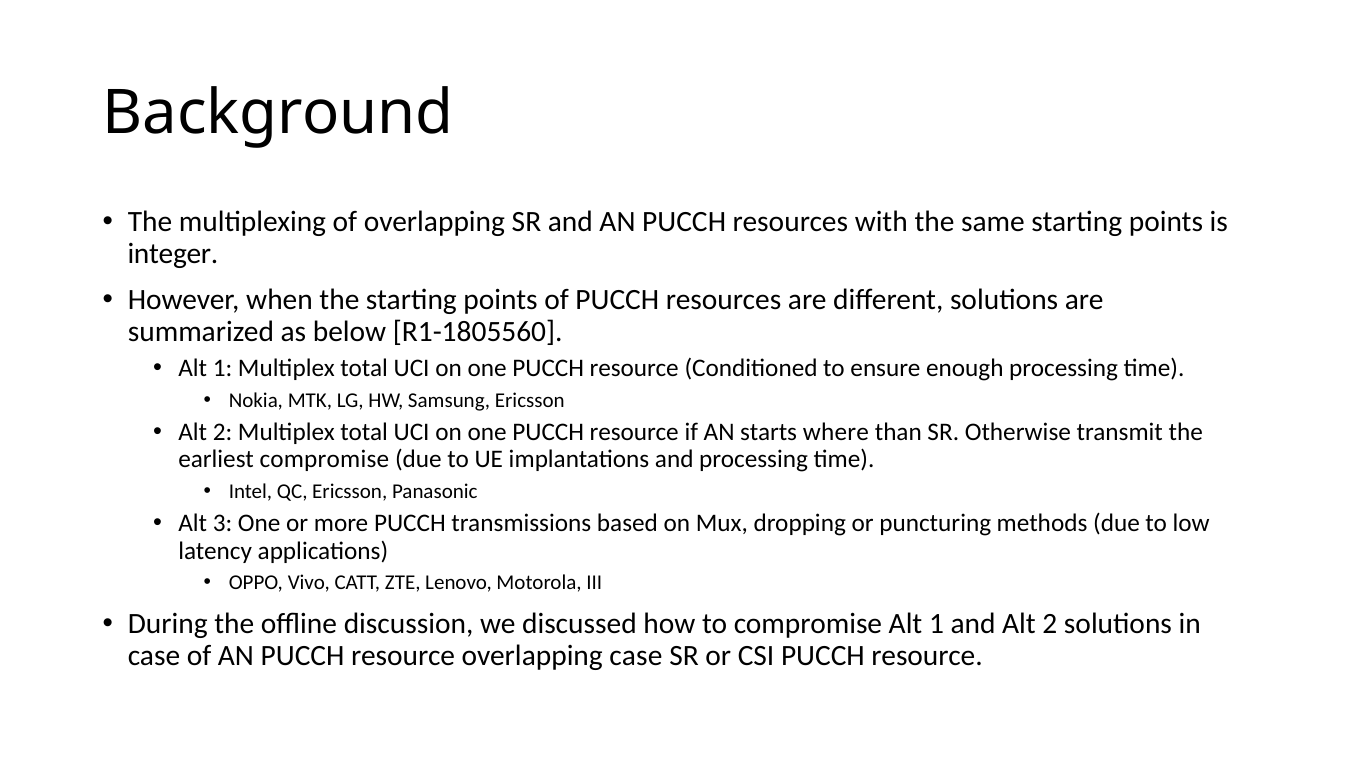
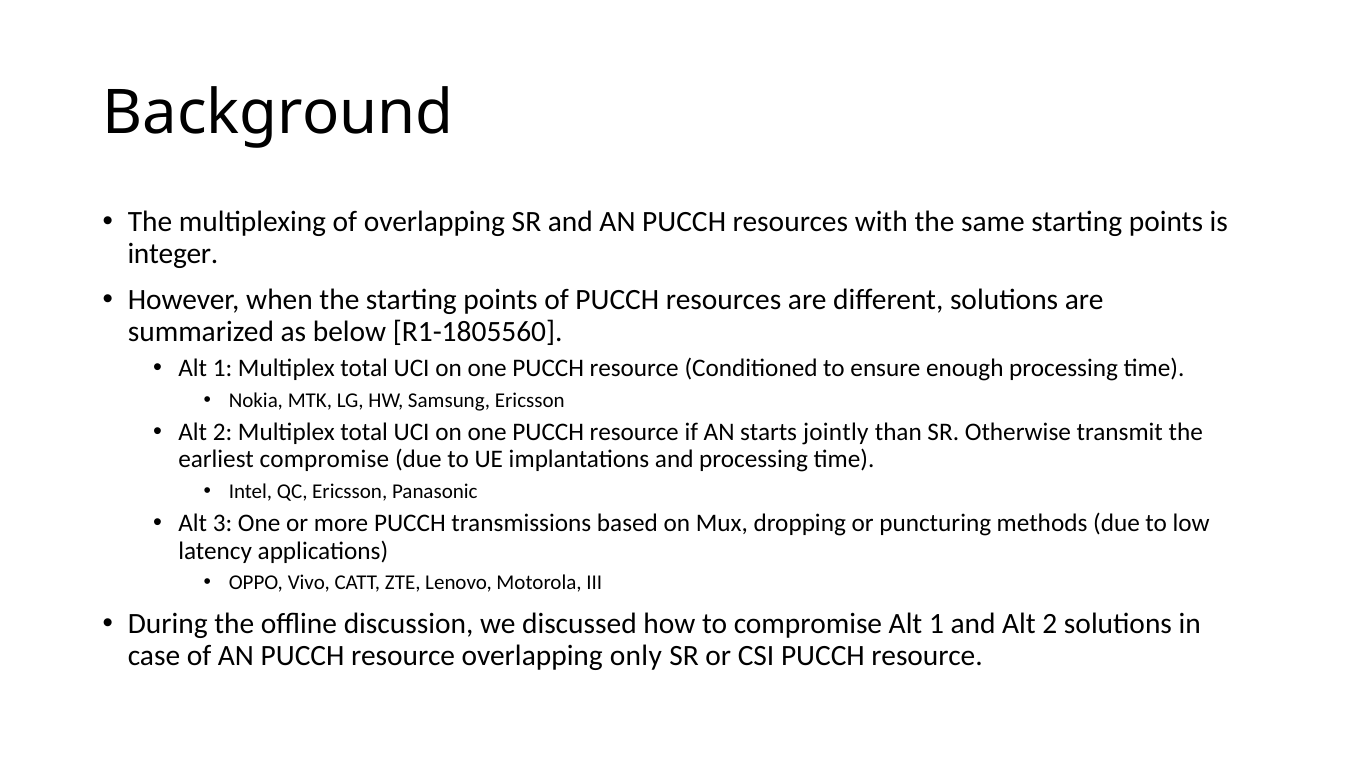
where: where -> jointly (836, 432)
overlapping case: case -> only (636, 656)
